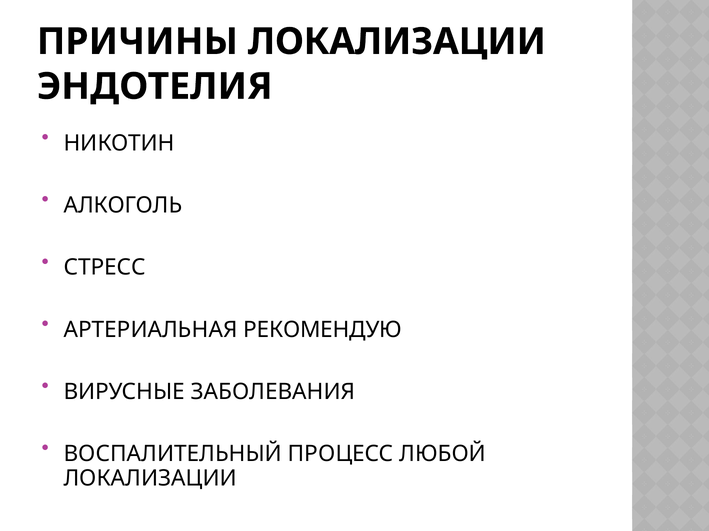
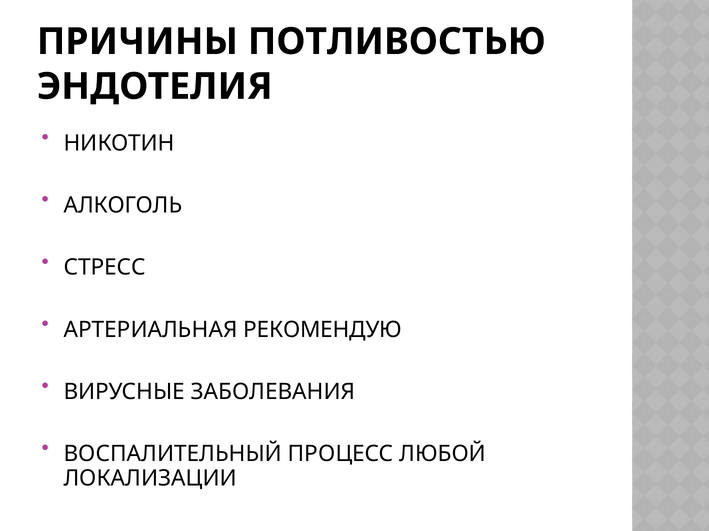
ПРИЧИНЫ ЛОКАЛИЗАЦИИ: ЛОКАЛИЗАЦИИ -> ПОТЛИВОСТЬЮ (397, 42)
